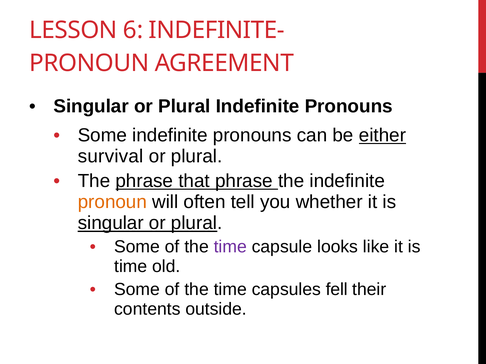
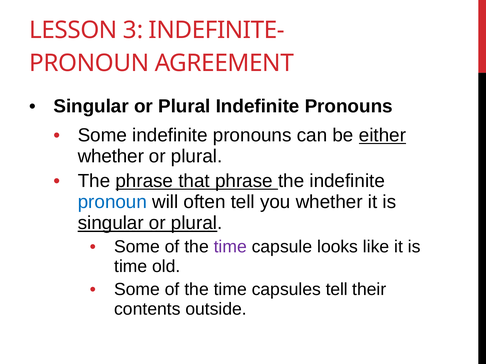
6: 6 -> 3 (133, 30)
survival: survival -> whether (111, 156)
pronoun colour: orange -> blue (112, 202)
capsules fell: fell -> tell (337, 290)
